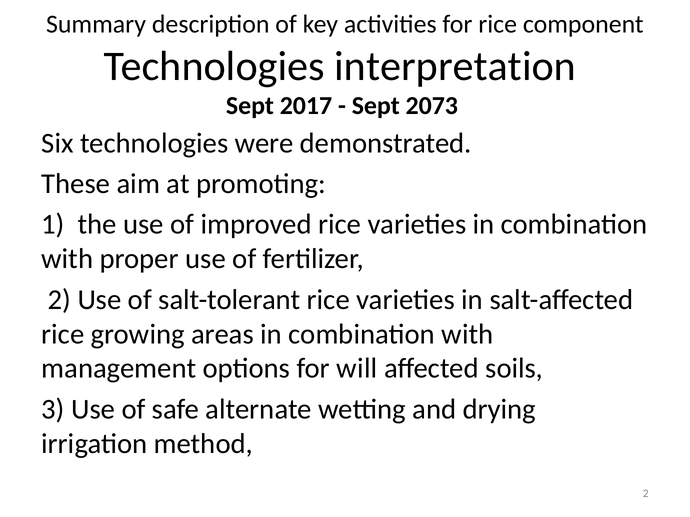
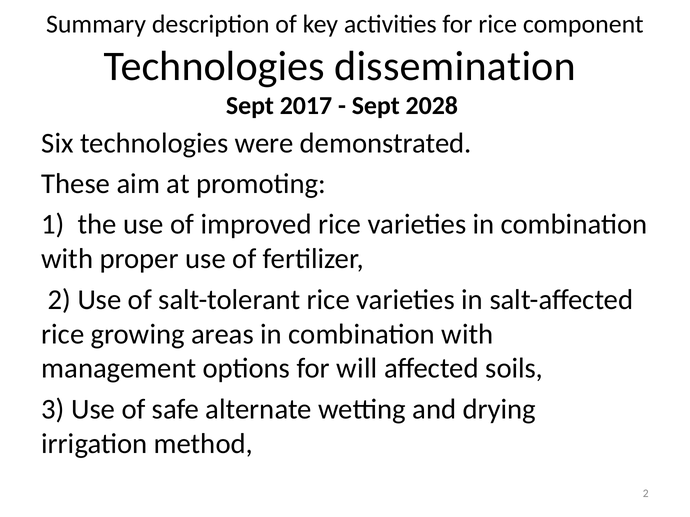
interpretation: interpretation -> dissemination (455, 66)
2073: 2073 -> 2028 (432, 106)
